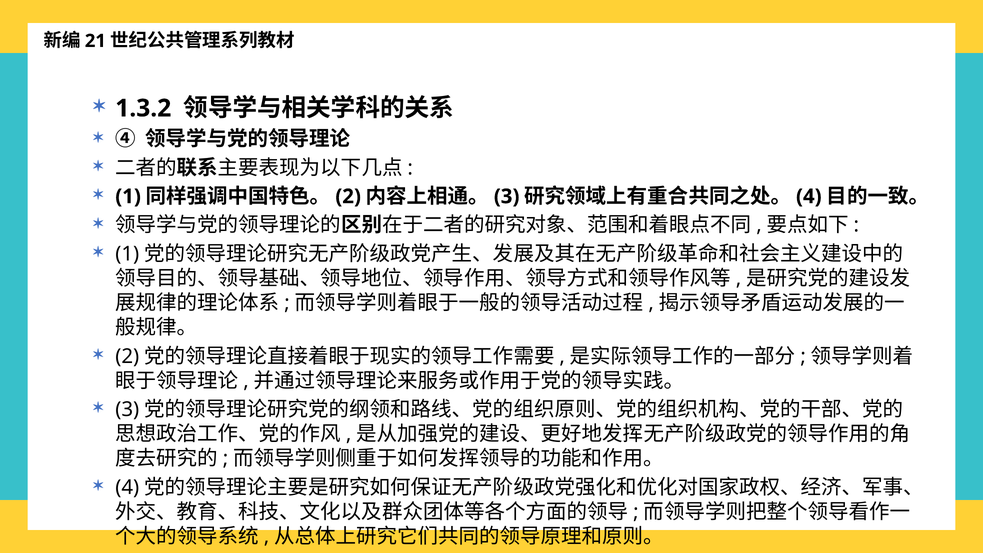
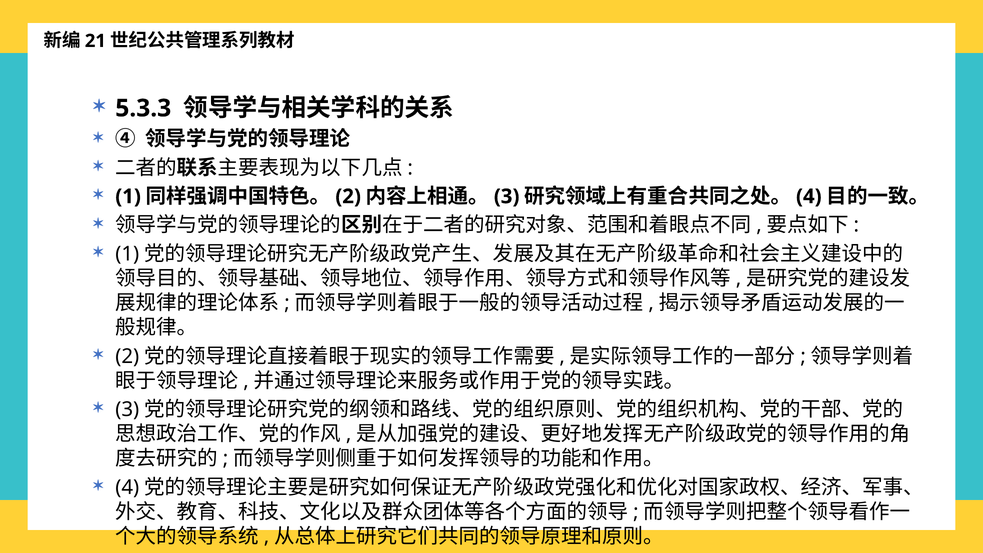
1.3.2: 1.3.2 -> 5.3.3 (143, 108)
